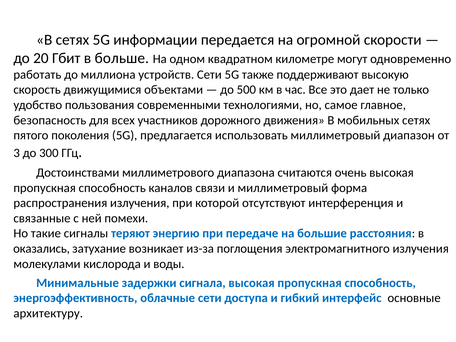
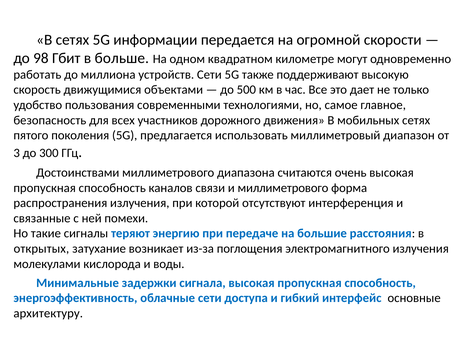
20: 20 -> 98 (41, 58)
и миллиметровый: миллиметровый -> миллиметрового (283, 188)
оказались: оказались -> открытых (41, 249)
